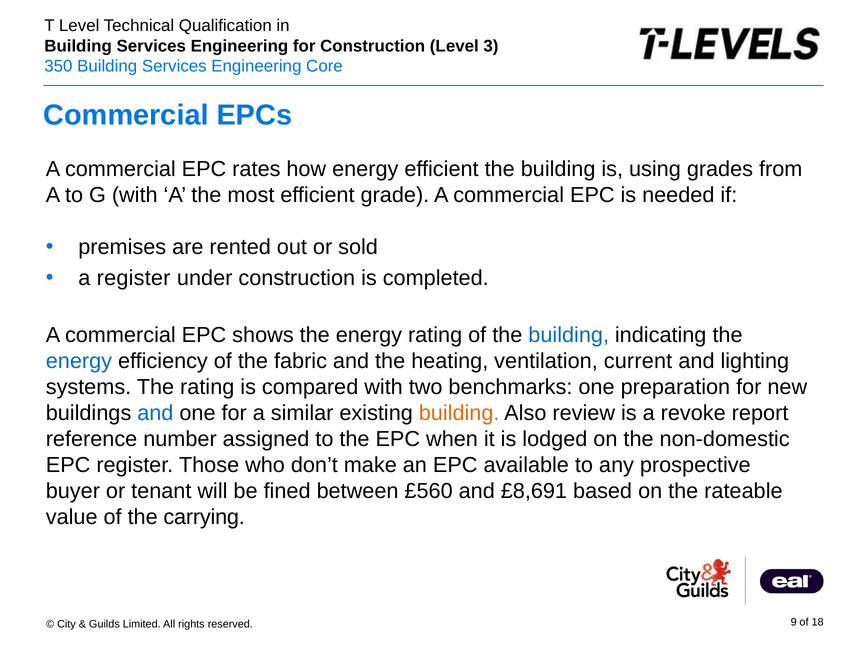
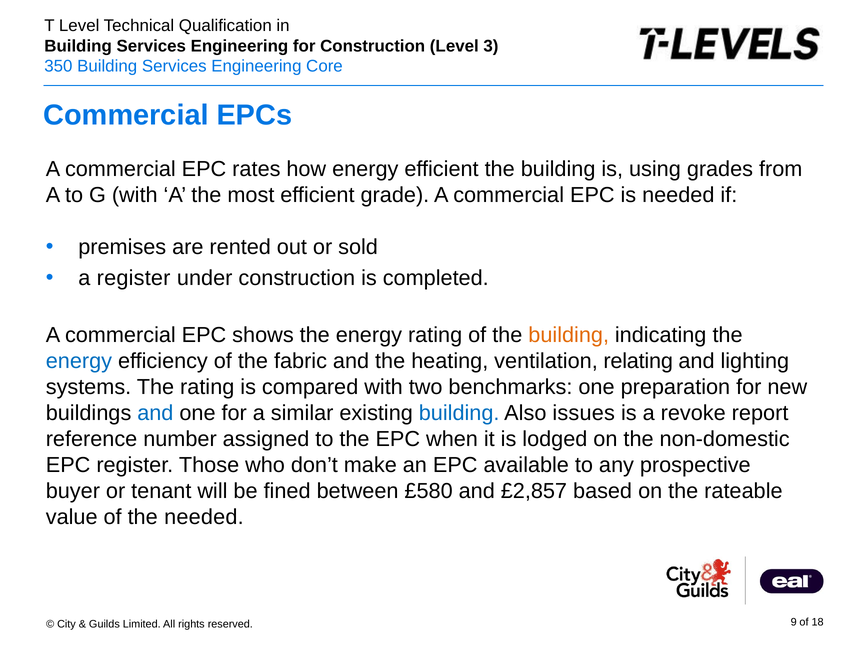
building colour: blue -> orange (569, 335)
current: current -> relating (638, 361)
building colour: orange -> blue (459, 413)
review: review -> issues (584, 413)
£560: £560 -> £580 (429, 491)
£8,691: £8,691 -> £2,857 (534, 491)
the carrying: carrying -> needed (204, 517)
